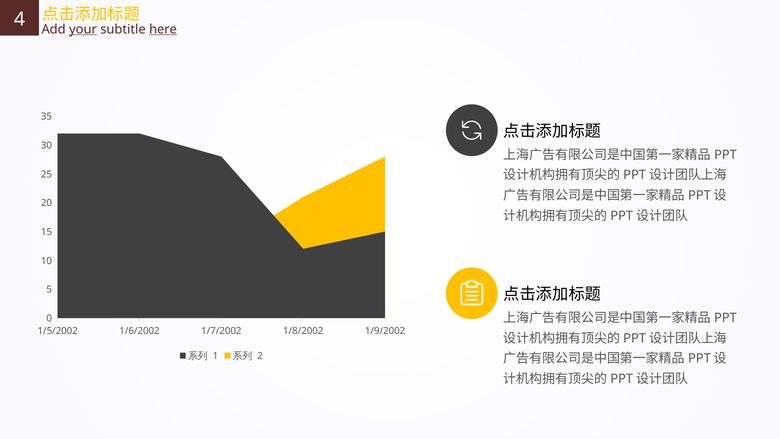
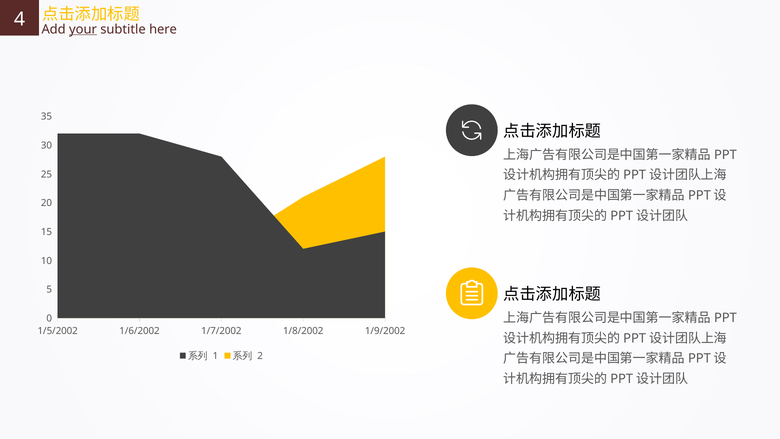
here underline: present -> none (163, 29)
